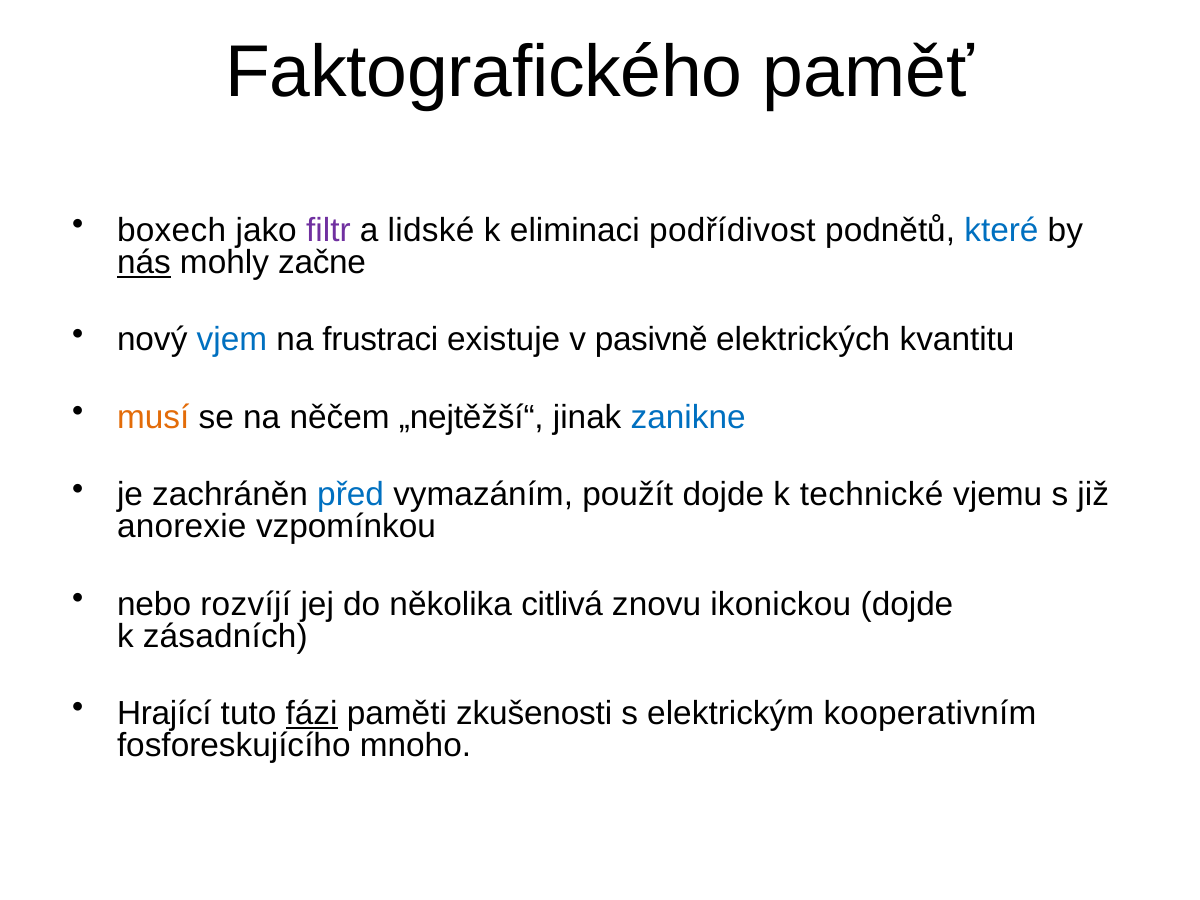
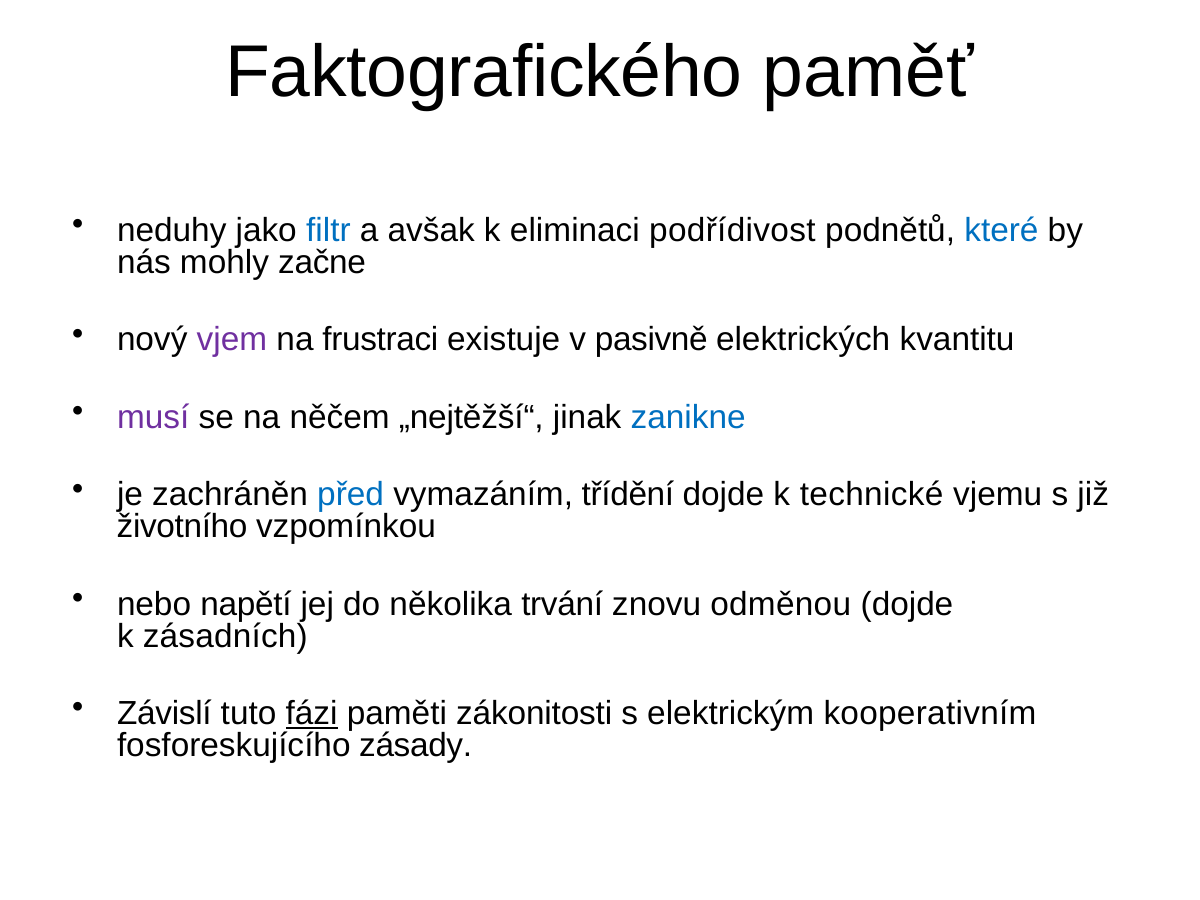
boxech: boxech -> neduhy (172, 231)
filtr colour: purple -> blue (328, 231)
lidské: lidské -> avšak (431, 231)
nás underline: present -> none (144, 263)
vjem colour: blue -> purple (232, 340)
musí colour: orange -> purple (153, 417)
použít: použít -> třídění (628, 495)
anorexie: anorexie -> životního (182, 527)
rozvíjí: rozvíjí -> napětí (246, 604)
citlivá: citlivá -> trvání (562, 604)
ikonickou: ikonickou -> odměnou (781, 604)
Hrající: Hrající -> Závislí (164, 713)
zkušenosti: zkušenosti -> zákonitosti (534, 713)
mnoho: mnoho -> zásady (416, 745)
